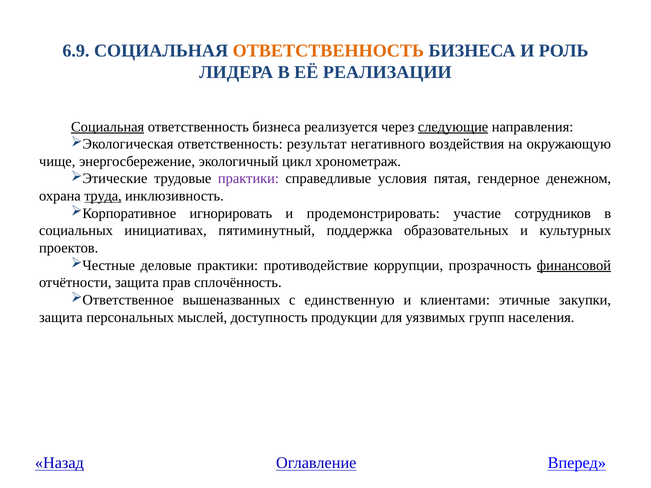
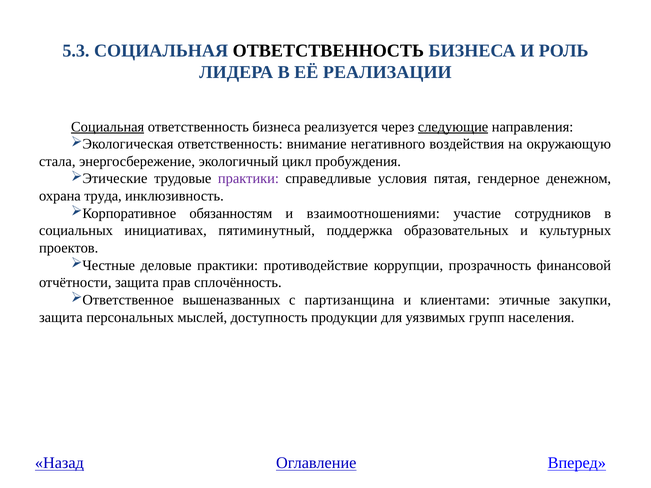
6.9: 6.9 -> 5.3 (76, 51)
ОТВЕТСТВЕННОСТЬ colour: orange -> black (328, 51)
результат: результат -> внимание (317, 144)
чище: чище -> стала (57, 161)
хронометраж: хронометраж -> пробуждения (358, 161)
труда underline: present -> none (103, 196)
игнорировать: игнорировать -> обязанностям (231, 213)
продемонстрировать: продемонстрировать -> взаимоотношениями (373, 213)
финансовой underline: present -> none (574, 265)
единственную: единственную -> партизанщина (349, 300)
